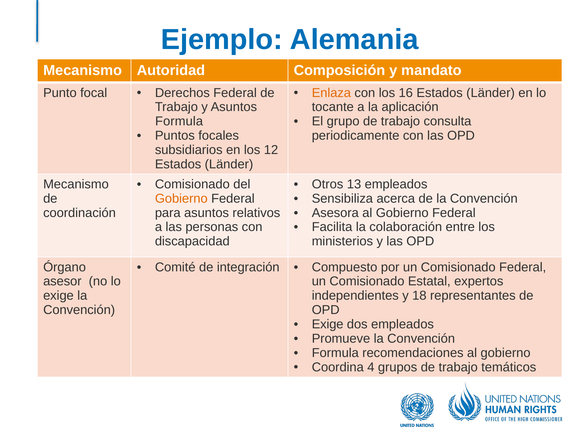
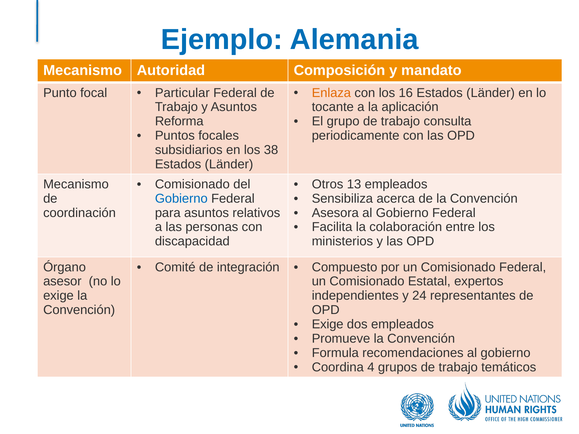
Derechos: Derechos -> Particular (182, 93)
Formula: Formula -> Reforma (179, 121)
12: 12 -> 38 (271, 150)
Gobierno colour: orange -> blue (181, 199)
18: 18 -> 24 (419, 296)
